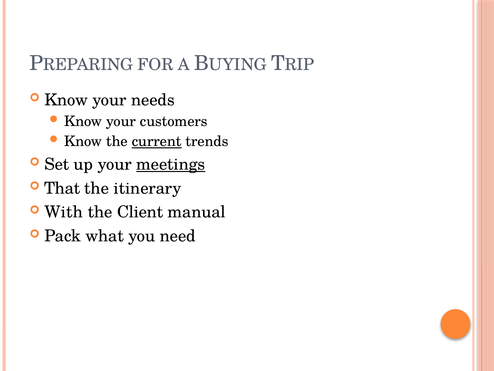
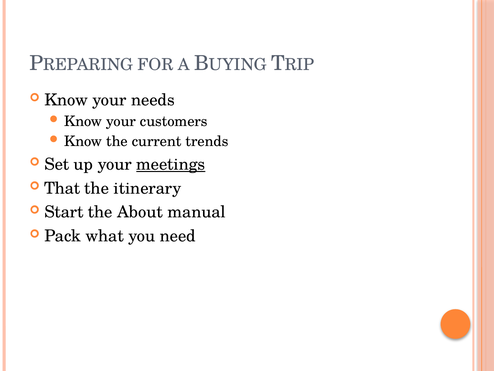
current underline: present -> none (157, 141)
With: With -> Start (64, 212)
Client: Client -> About (140, 212)
